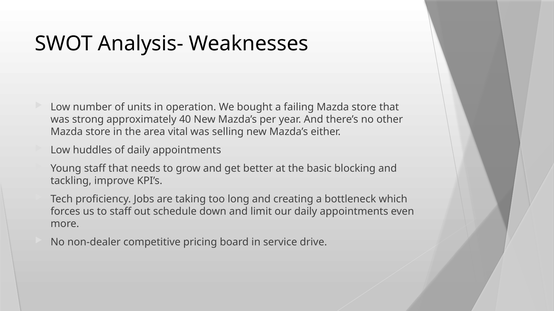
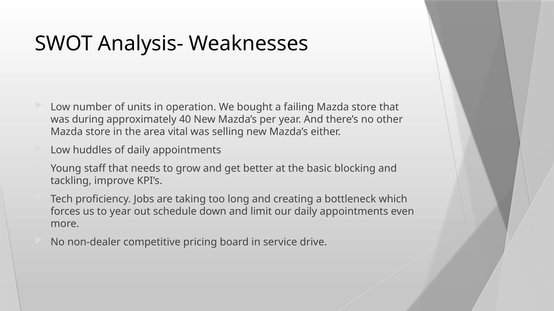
strong: strong -> during (88, 120)
to staff: staff -> year (120, 212)
